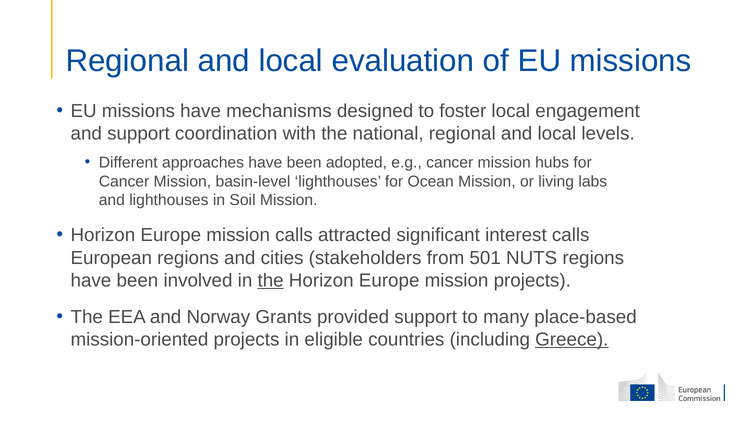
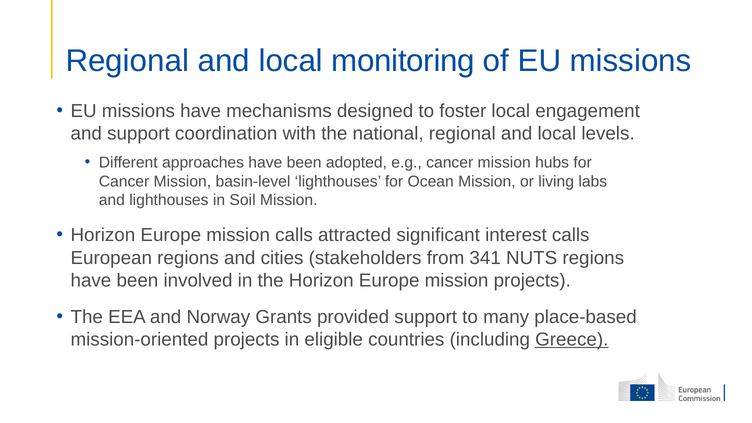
evaluation: evaluation -> monitoring (403, 61)
501: 501 -> 341 (485, 258)
the underline: present -> none (271, 280)
